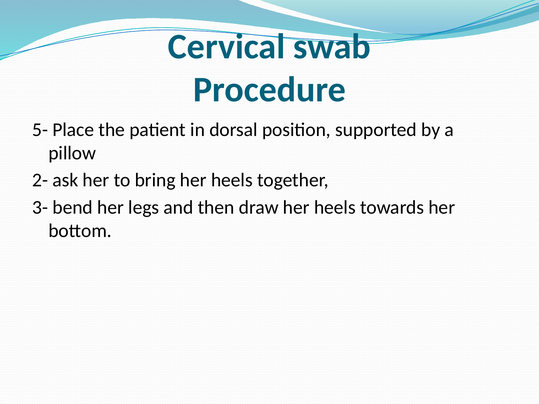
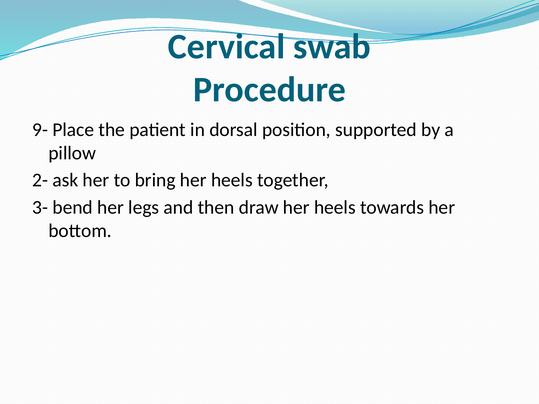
5-: 5- -> 9- (40, 130)
